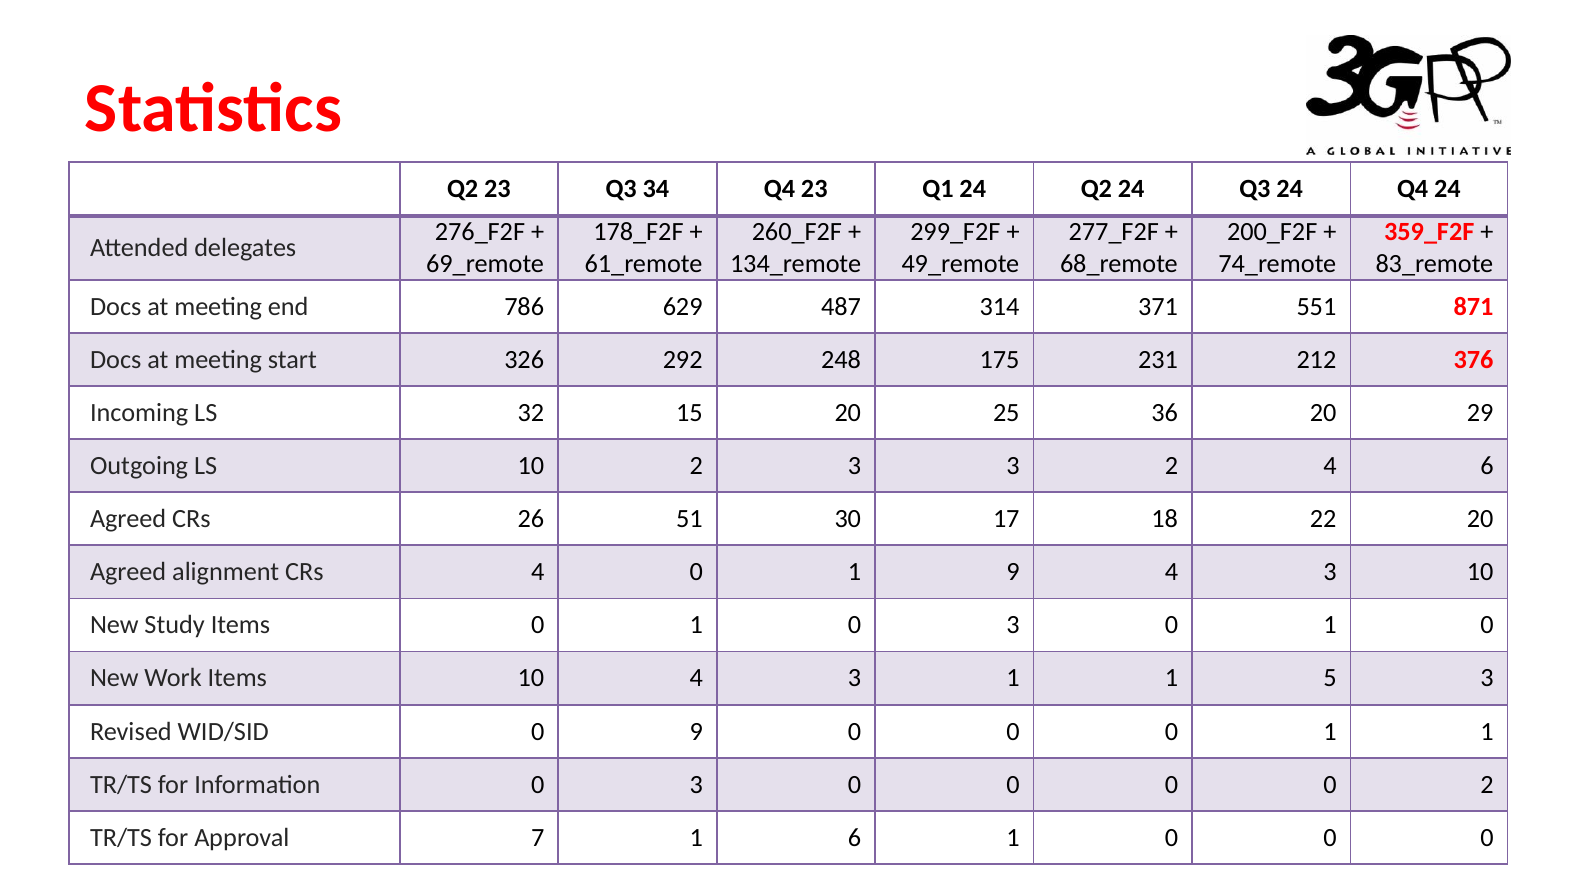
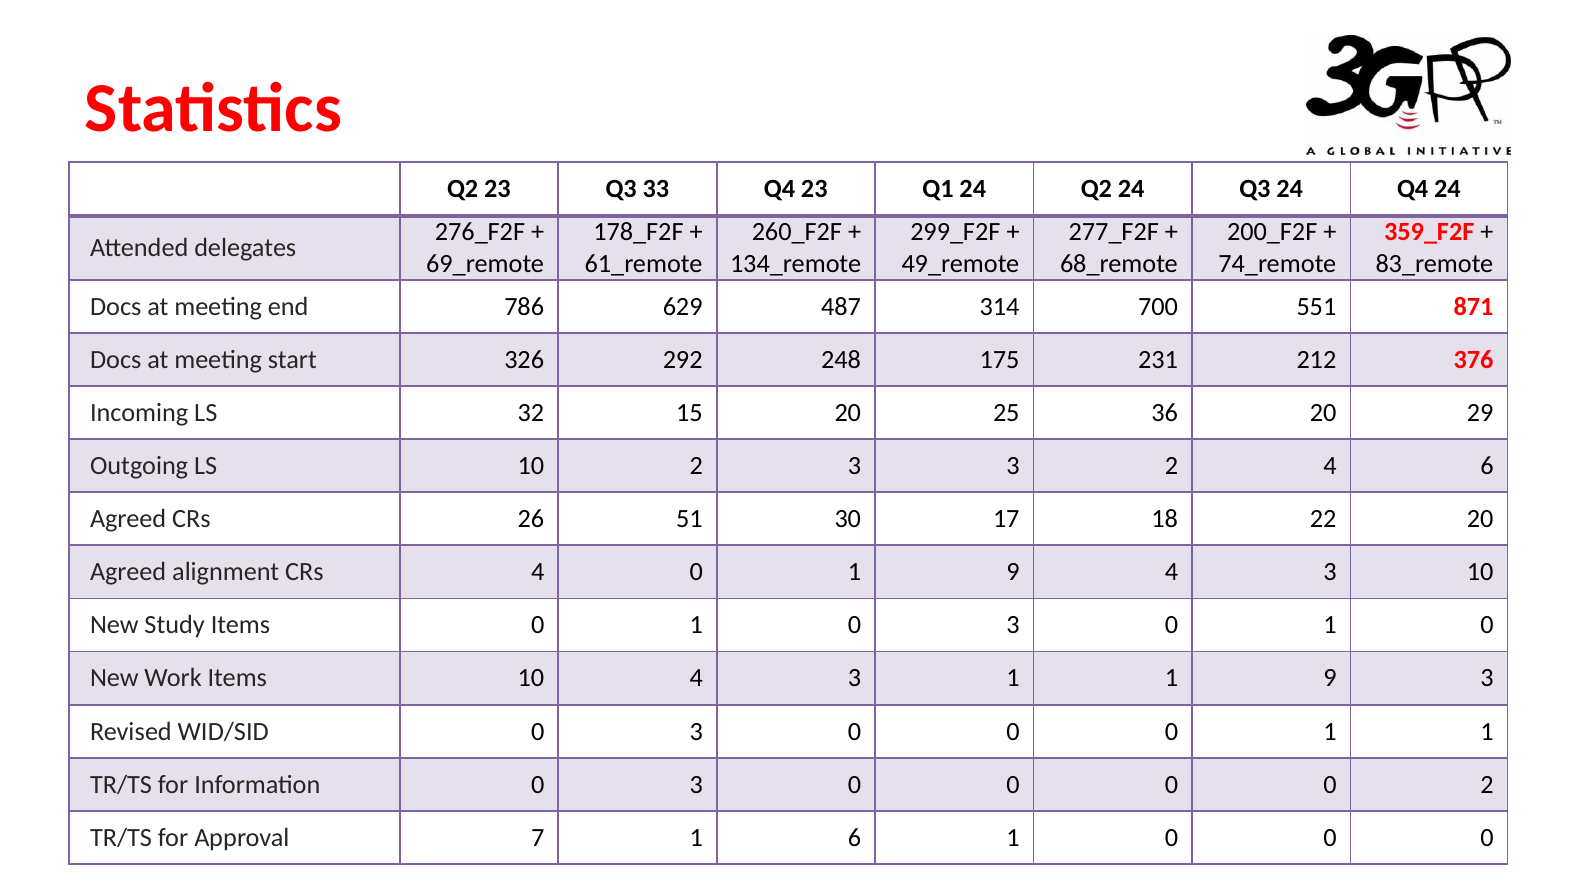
34: 34 -> 33 (656, 189)
371: 371 -> 700 (1158, 307)
1 1 5: 5 -> 9 (1330, 678)
WID/SID 0 9: 9 -> 3 (696, 731)
